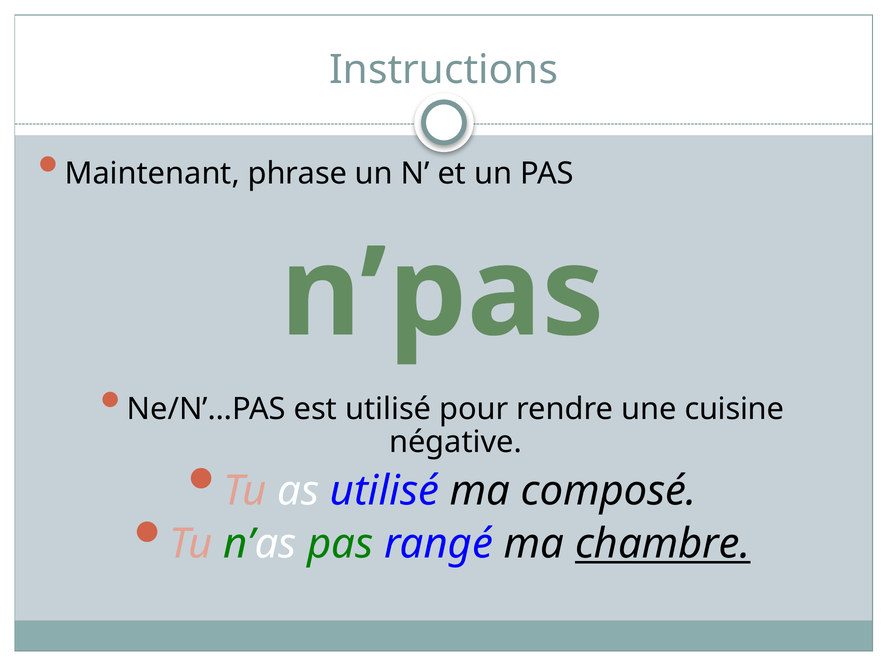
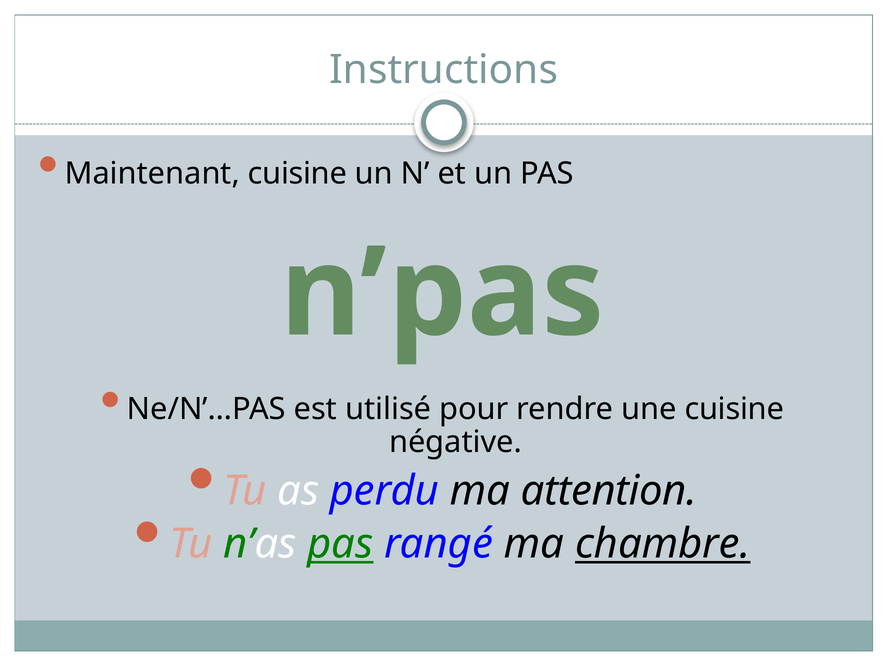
Maintenant phrase: phrase -> cuisine (297, 173)
as utilisé: utilisé -> perdu (385, 491)
composé: composé -> attention (609, 491)
pas underline: none -> present (340, 544)
